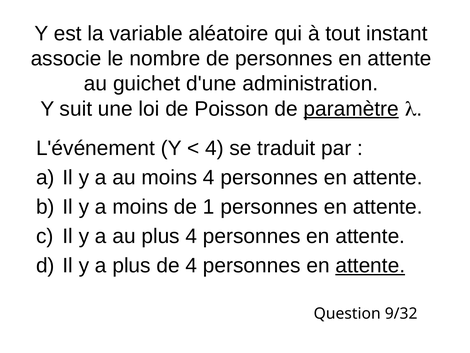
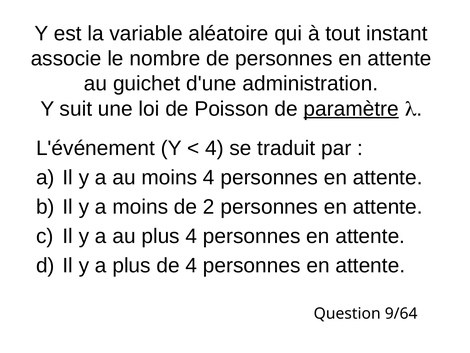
1: 1 -> 2 (209, 207)
attente underline: present -> none (370, 265)
9/32: 9/32 -> 9/64 (401, 313)
